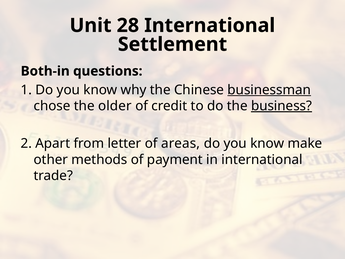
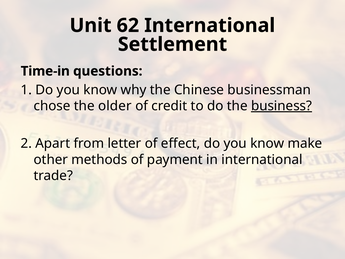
28: 28 -> 62 (128, 25)
Both-in: Both-in -> Time-in (45, 71)
businessman underline: present -> none (269, 90)
areas: areas -> effect (181, 143)
